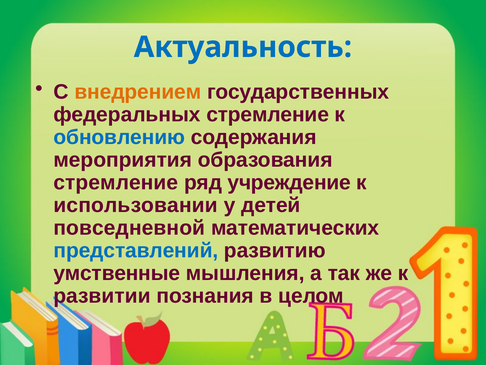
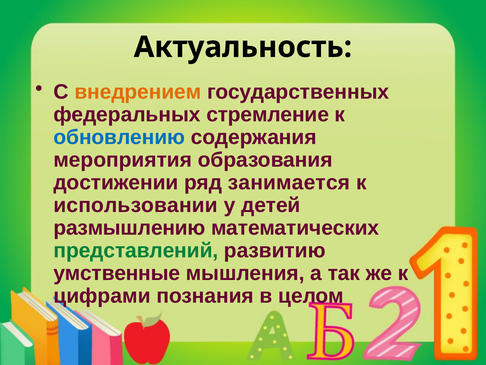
Актуальность colour: blue -> black (243, 47)
стремление: стремление -> достижении (116, 182)
учреждение: учреждение -> занимается (289, 182)
повседневной: повседневной -> размышлению (129, 228)
представлений colour: blue -> green (136, 250)
развитии: развитии -> цифрами (102, 295)
